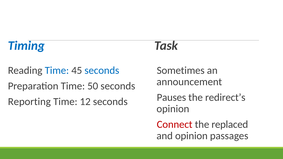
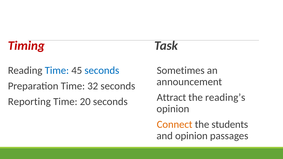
Timing colour: blue -> red (26, 46)
50: 50 -> 32 (93, 86)
Pauses: Pauses -> Attract (171, 97)
redirect’s: redirect’s -> reading’s (225, 97)
12: 12 -> 20 (85, 102)
Connect colour: red -> orange (175, 125)
replaced: replaced -> students (230, 125)
